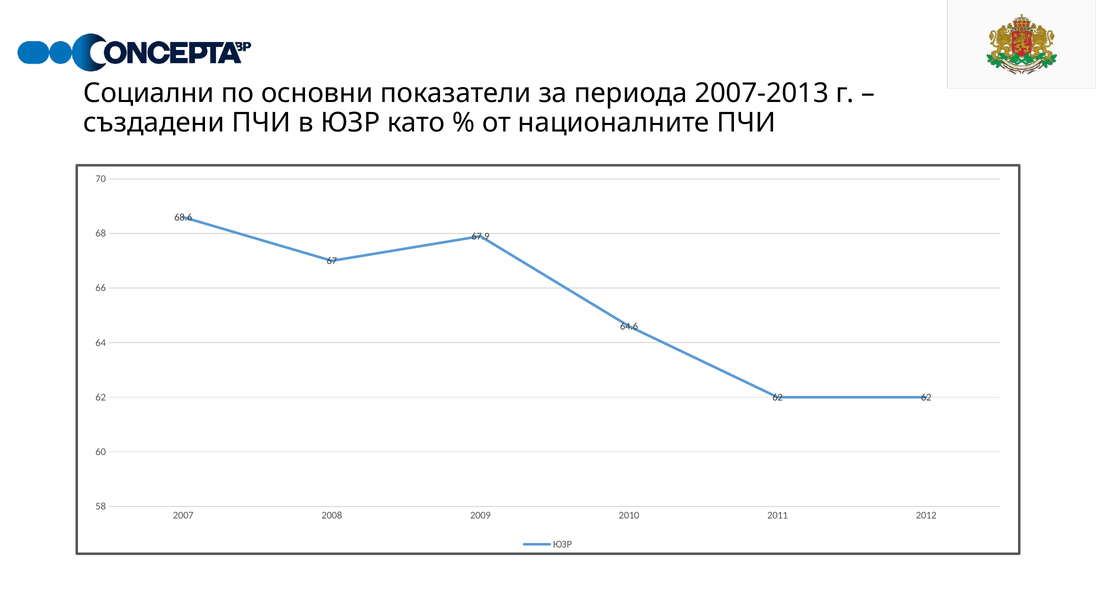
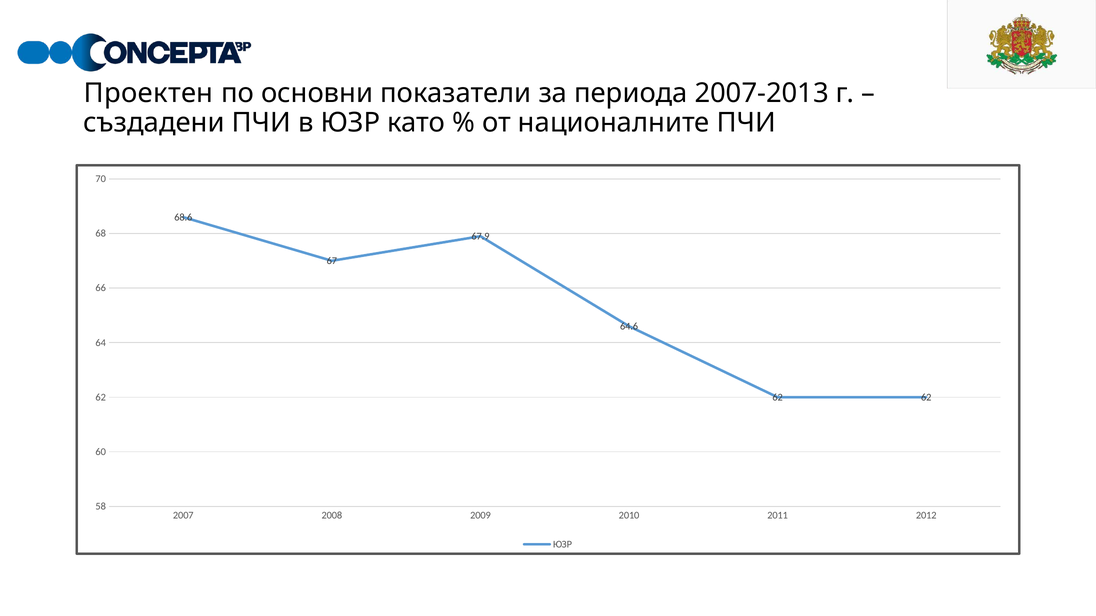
Социални: Социални -> Проектен (149, 93)
